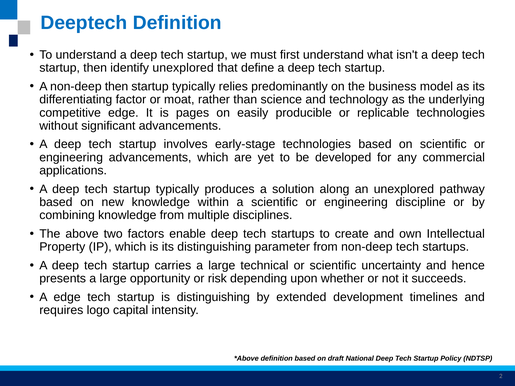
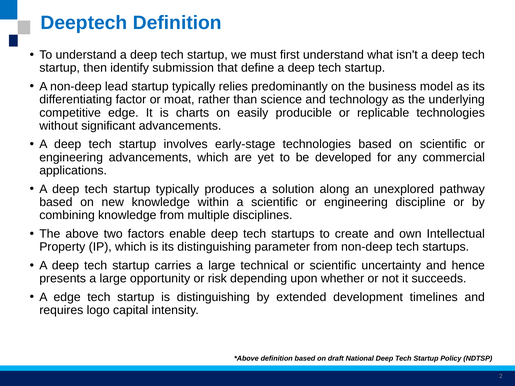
identify unexplored: unexplored -> submission (183, 68)
non-deep then: then -> lead (116, 86)
pages: pages -> charts (193, 113)
